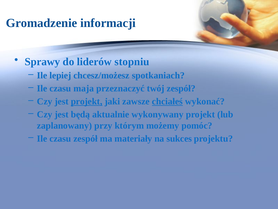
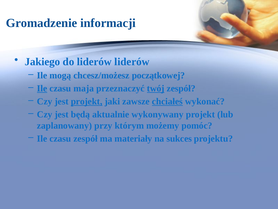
Sprawy: Sprawy -> Jakiego (42, 61)
liderów stopniu: stopniu -> liderów (132, 61)
lepiej: lepiej -> mogą (60, 75)
spotkaniach: spotkaniach -> początkowej (158, 75)
Ile underline: none -> present (42, 88)
twój underline: none -> present (156, 88)
